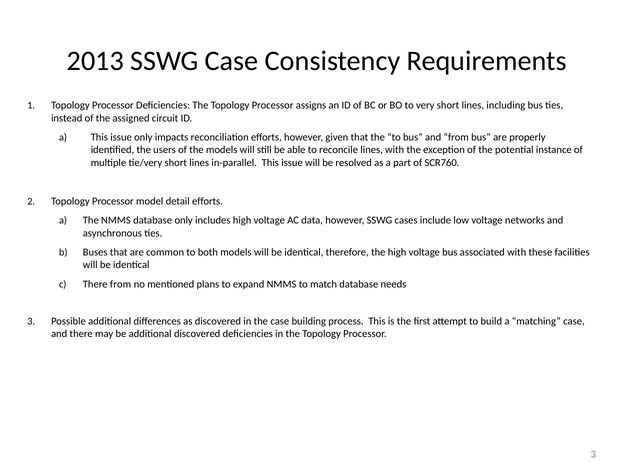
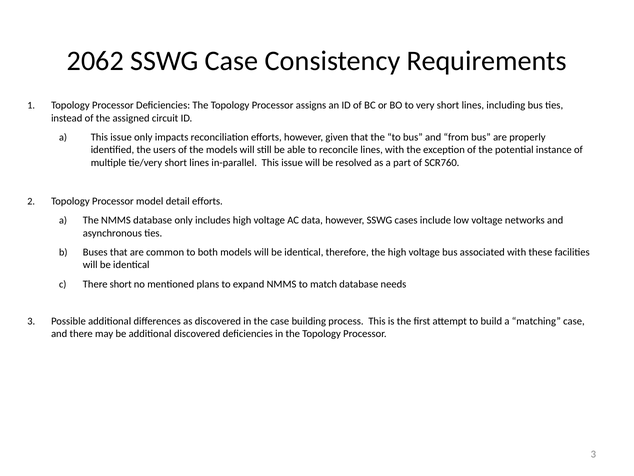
2013: 2013 -> 2062 (95, 61)
There from: from -> short (121, 284)
